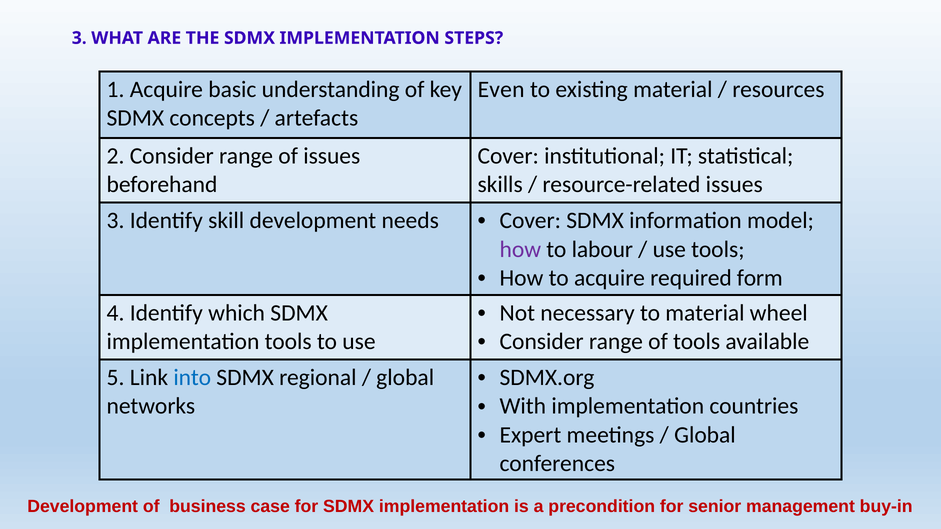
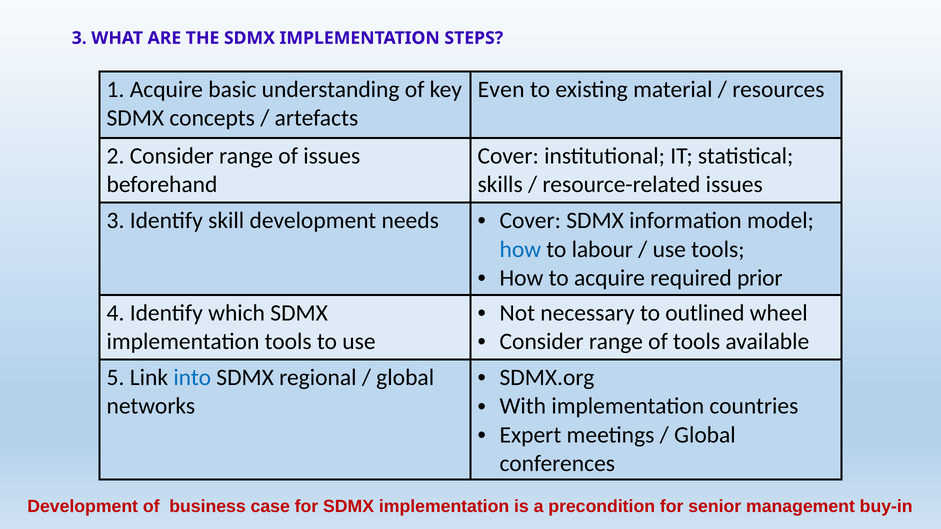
how colour: purple -> blue (520, 249)
form: form -> prior (760, 278)
to material: material -> outlined (705, 313)
